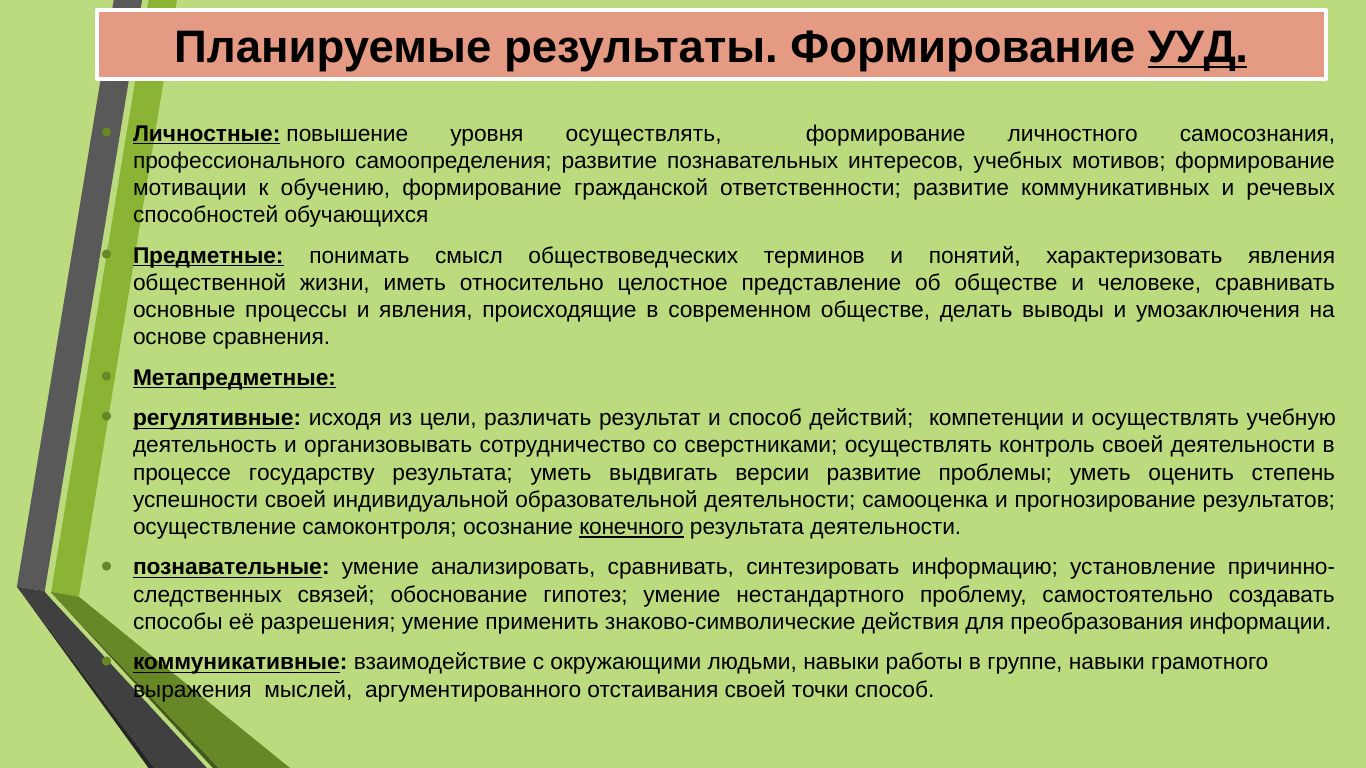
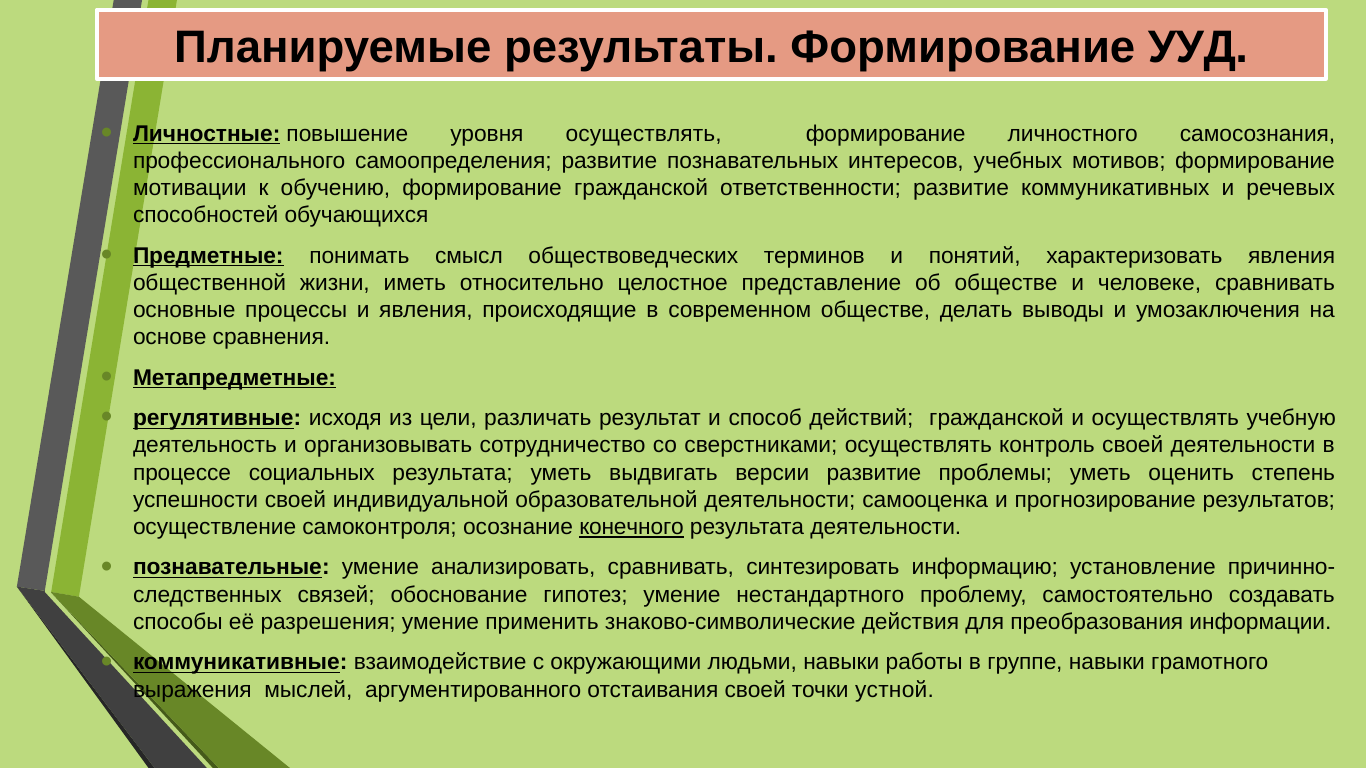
УУД underline: present -> none (1198, 47)
действий компетенции: компетенции -> гражданской (997, 418)
государству: государству -> социальных (312, 473)
точки способ: способ -> устной (895, 690)
